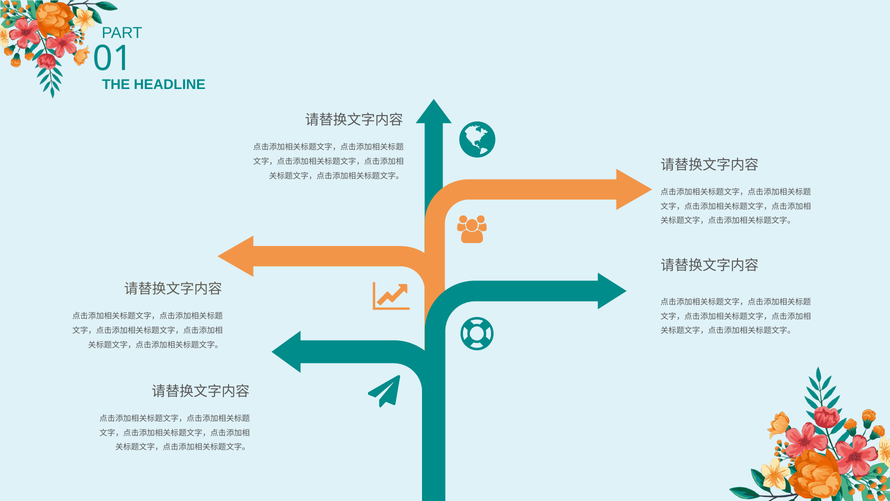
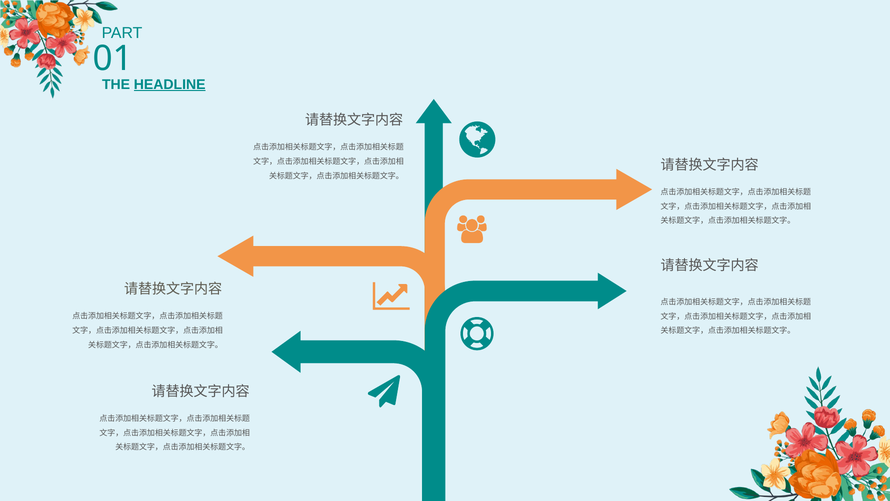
HEADLINE underline: none -> present (170, 84)
